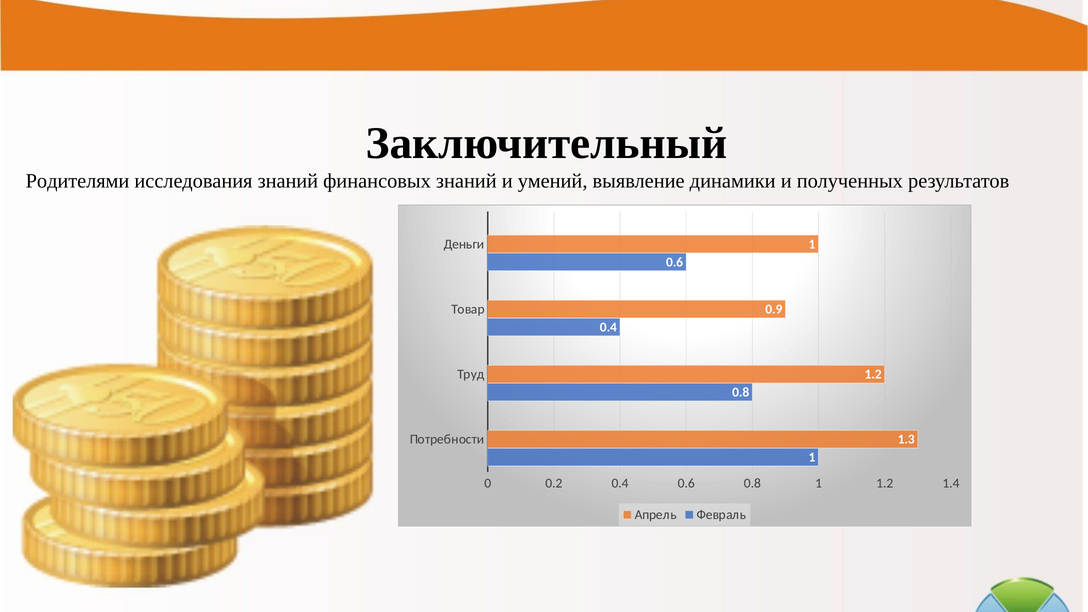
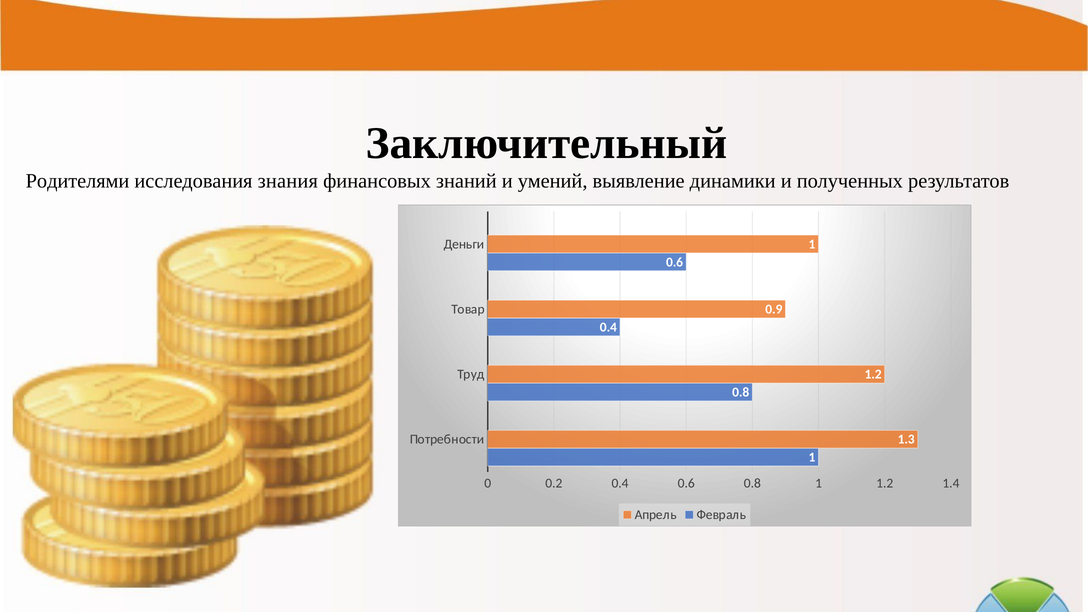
исследования знаний: знаний -> знания (288, 181)
